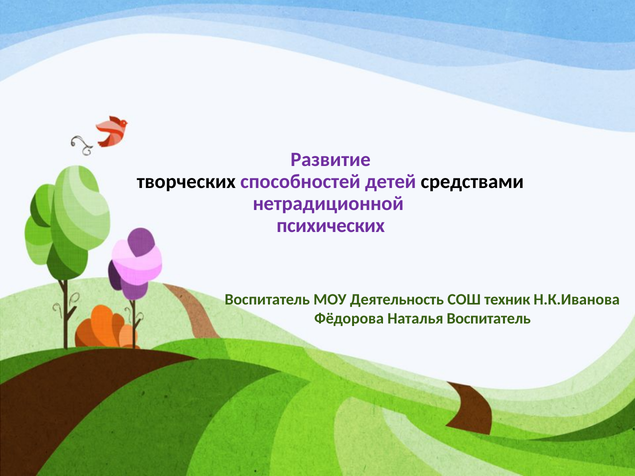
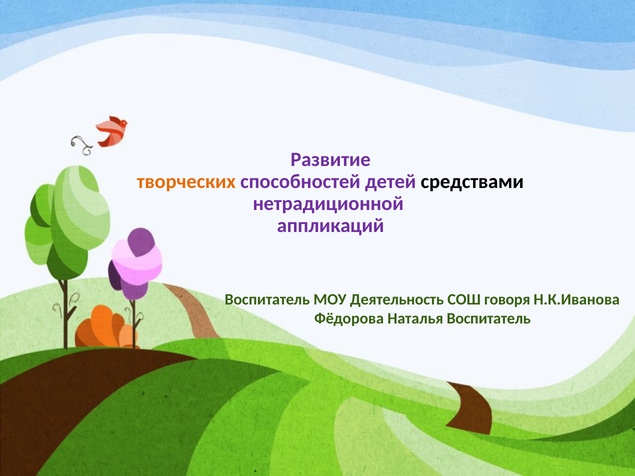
творческих colour: black -> orange (186, 182)
психических: психических -> аппликаций (331, 225)
техник: техник -> говоря (507, 300)
